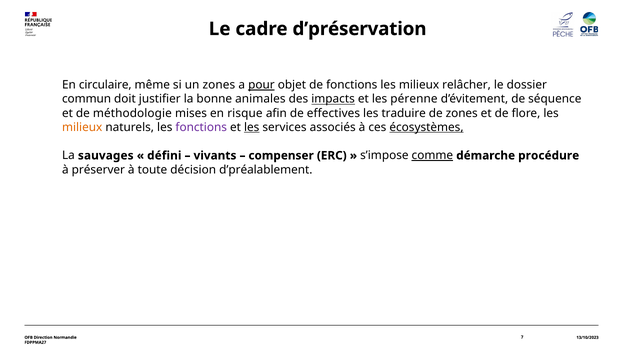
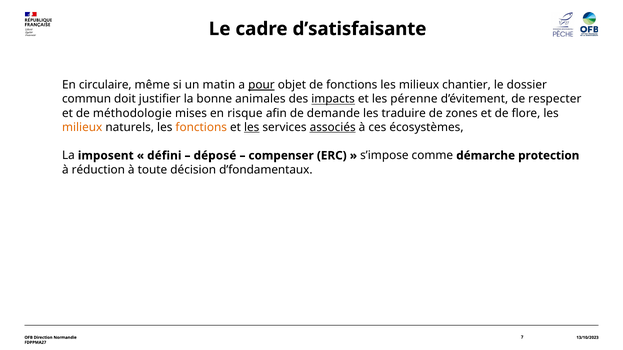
d’préservation: d’préservation -> d’satisfaisante (359, 29)
un zones: zones -> matin (219, 85)
relâcher: relâcher -> chantier (467, 85)
séquence: séquence -> respecter (555, 99)
effectives: effectives -> demande (333, 113)
fonctions colour: purple -> orange (201, 127)
associés underline: none -> present (333, 127)
écosystèmes underline: present -> none (426, 127)
sauvages: sauvages -> imposent (106, 156)
vivants: vivants -> déposé (215, 156)
comme underline: present -> none (432, 156)
procédure: procédure -> protection (549, 156)
préserver: préserver -> réduction (98, 170)
d’préalablement: d’préalablement -> d’fondamentaux (266, 170)
